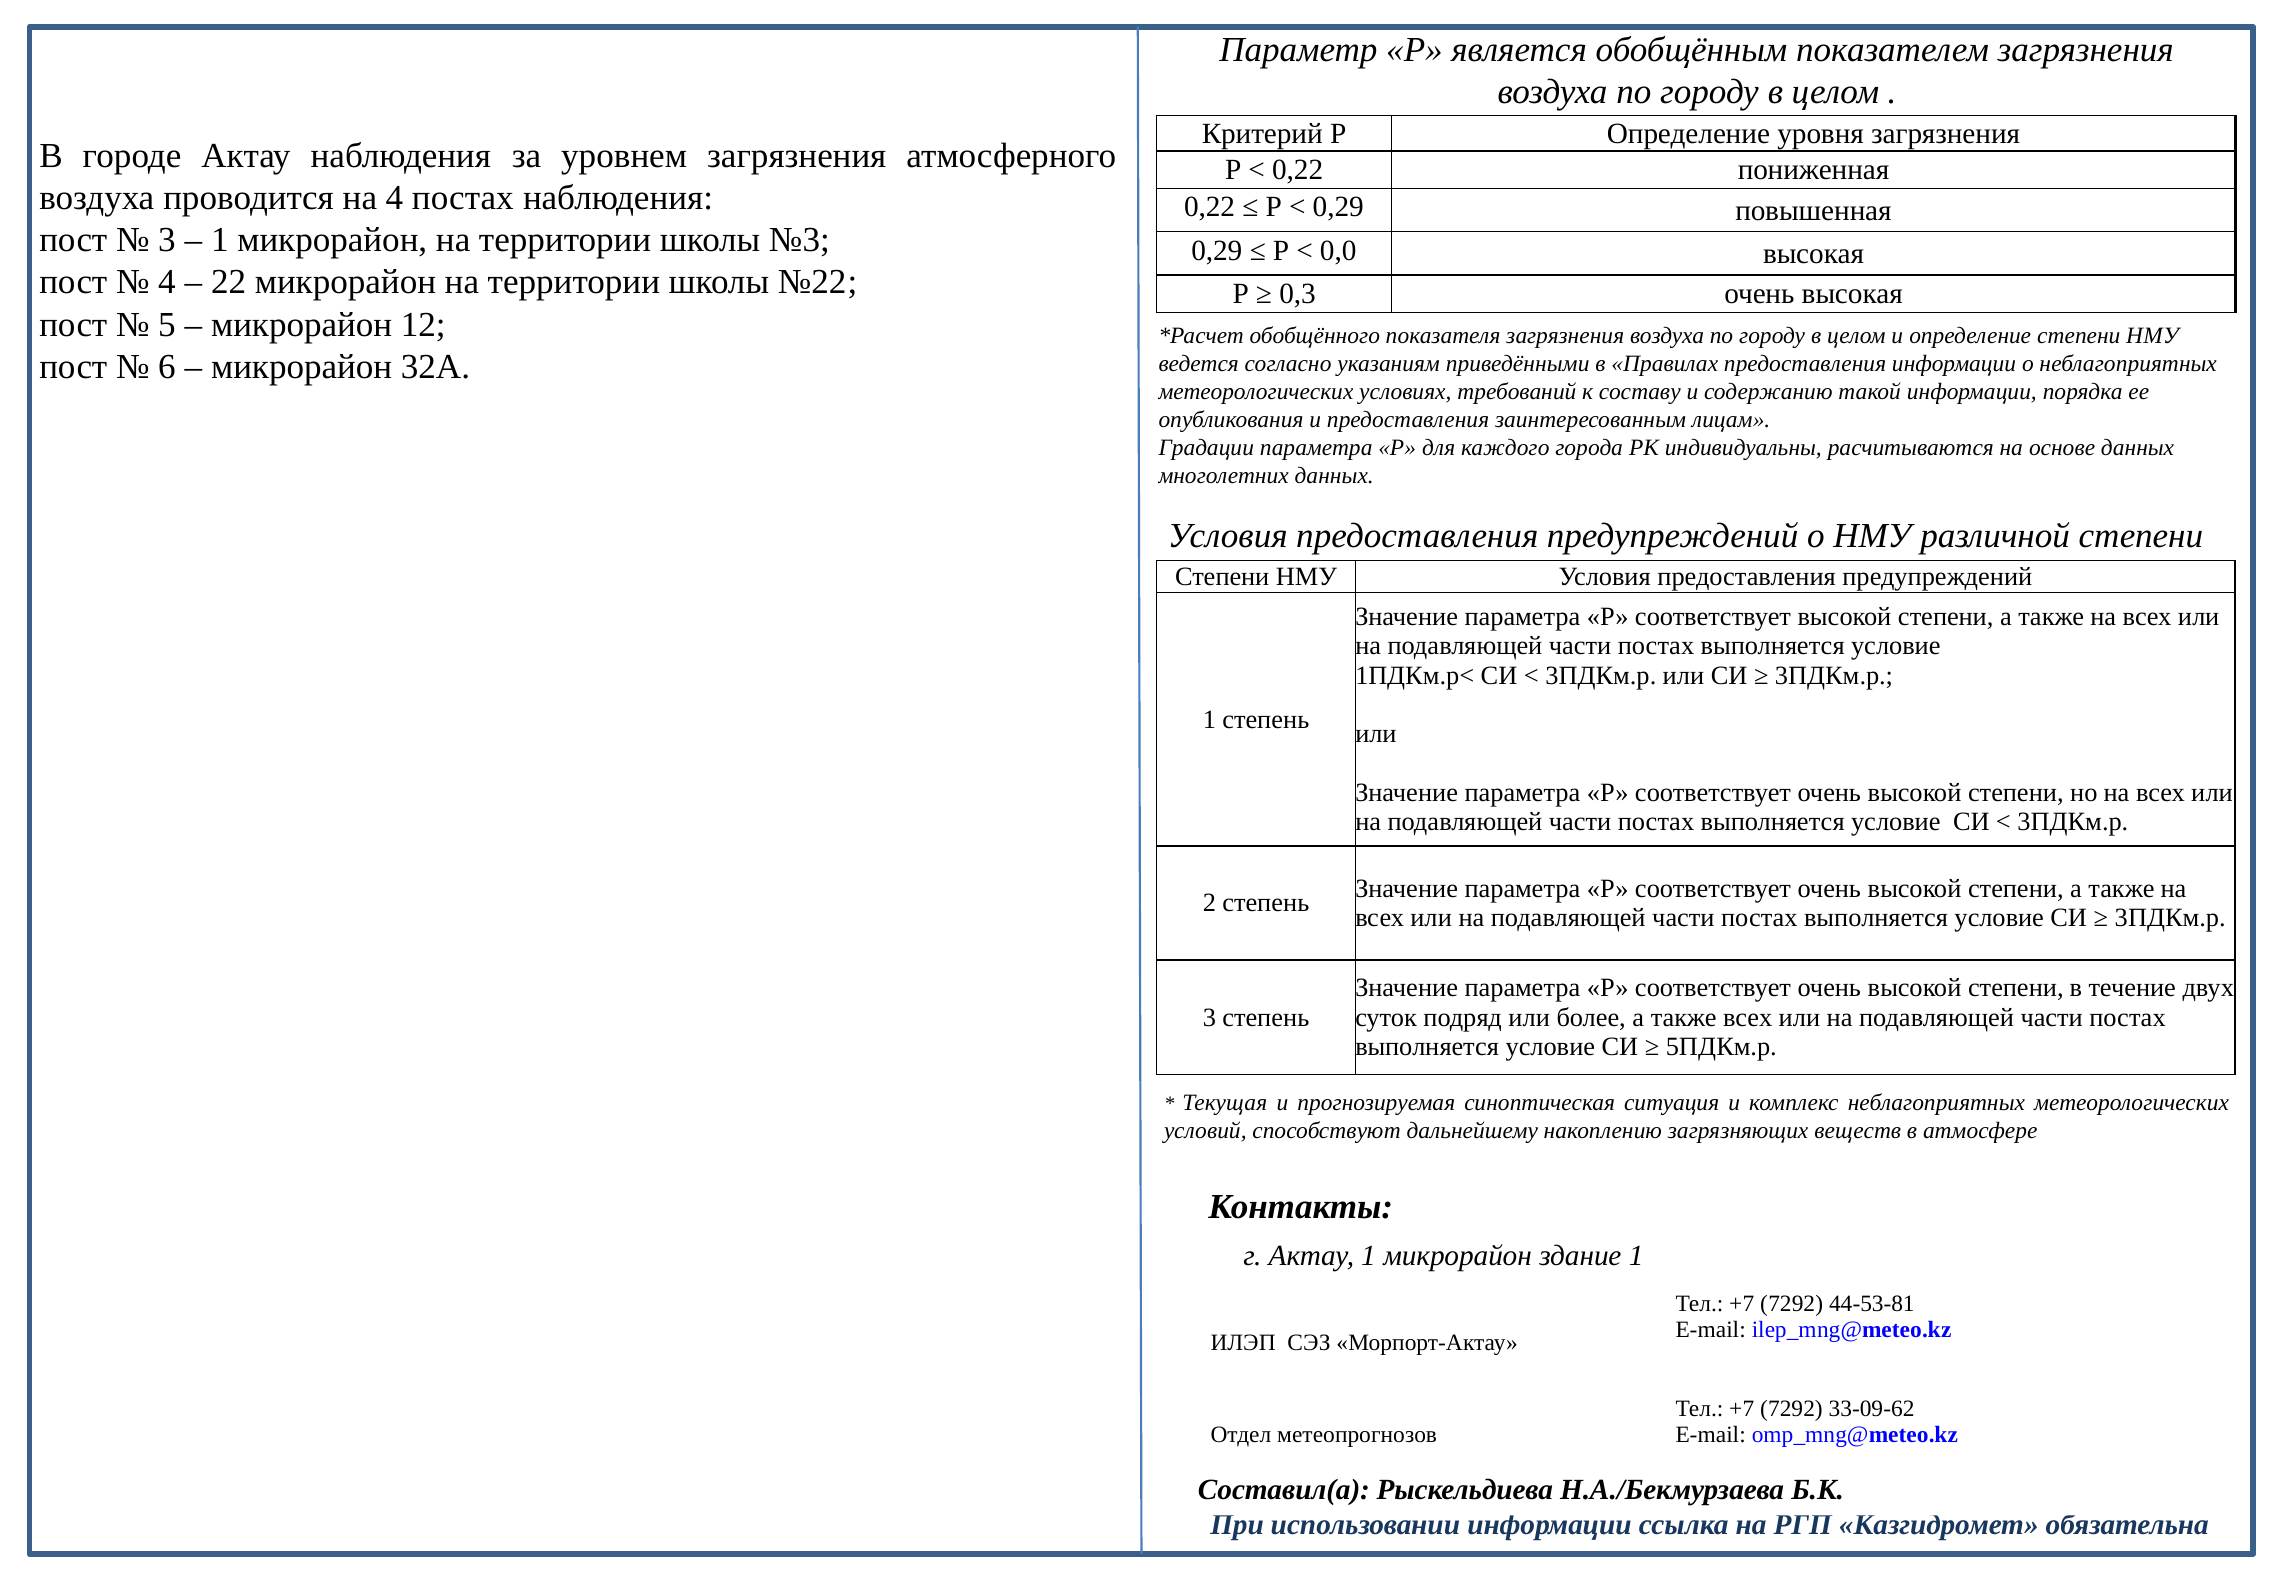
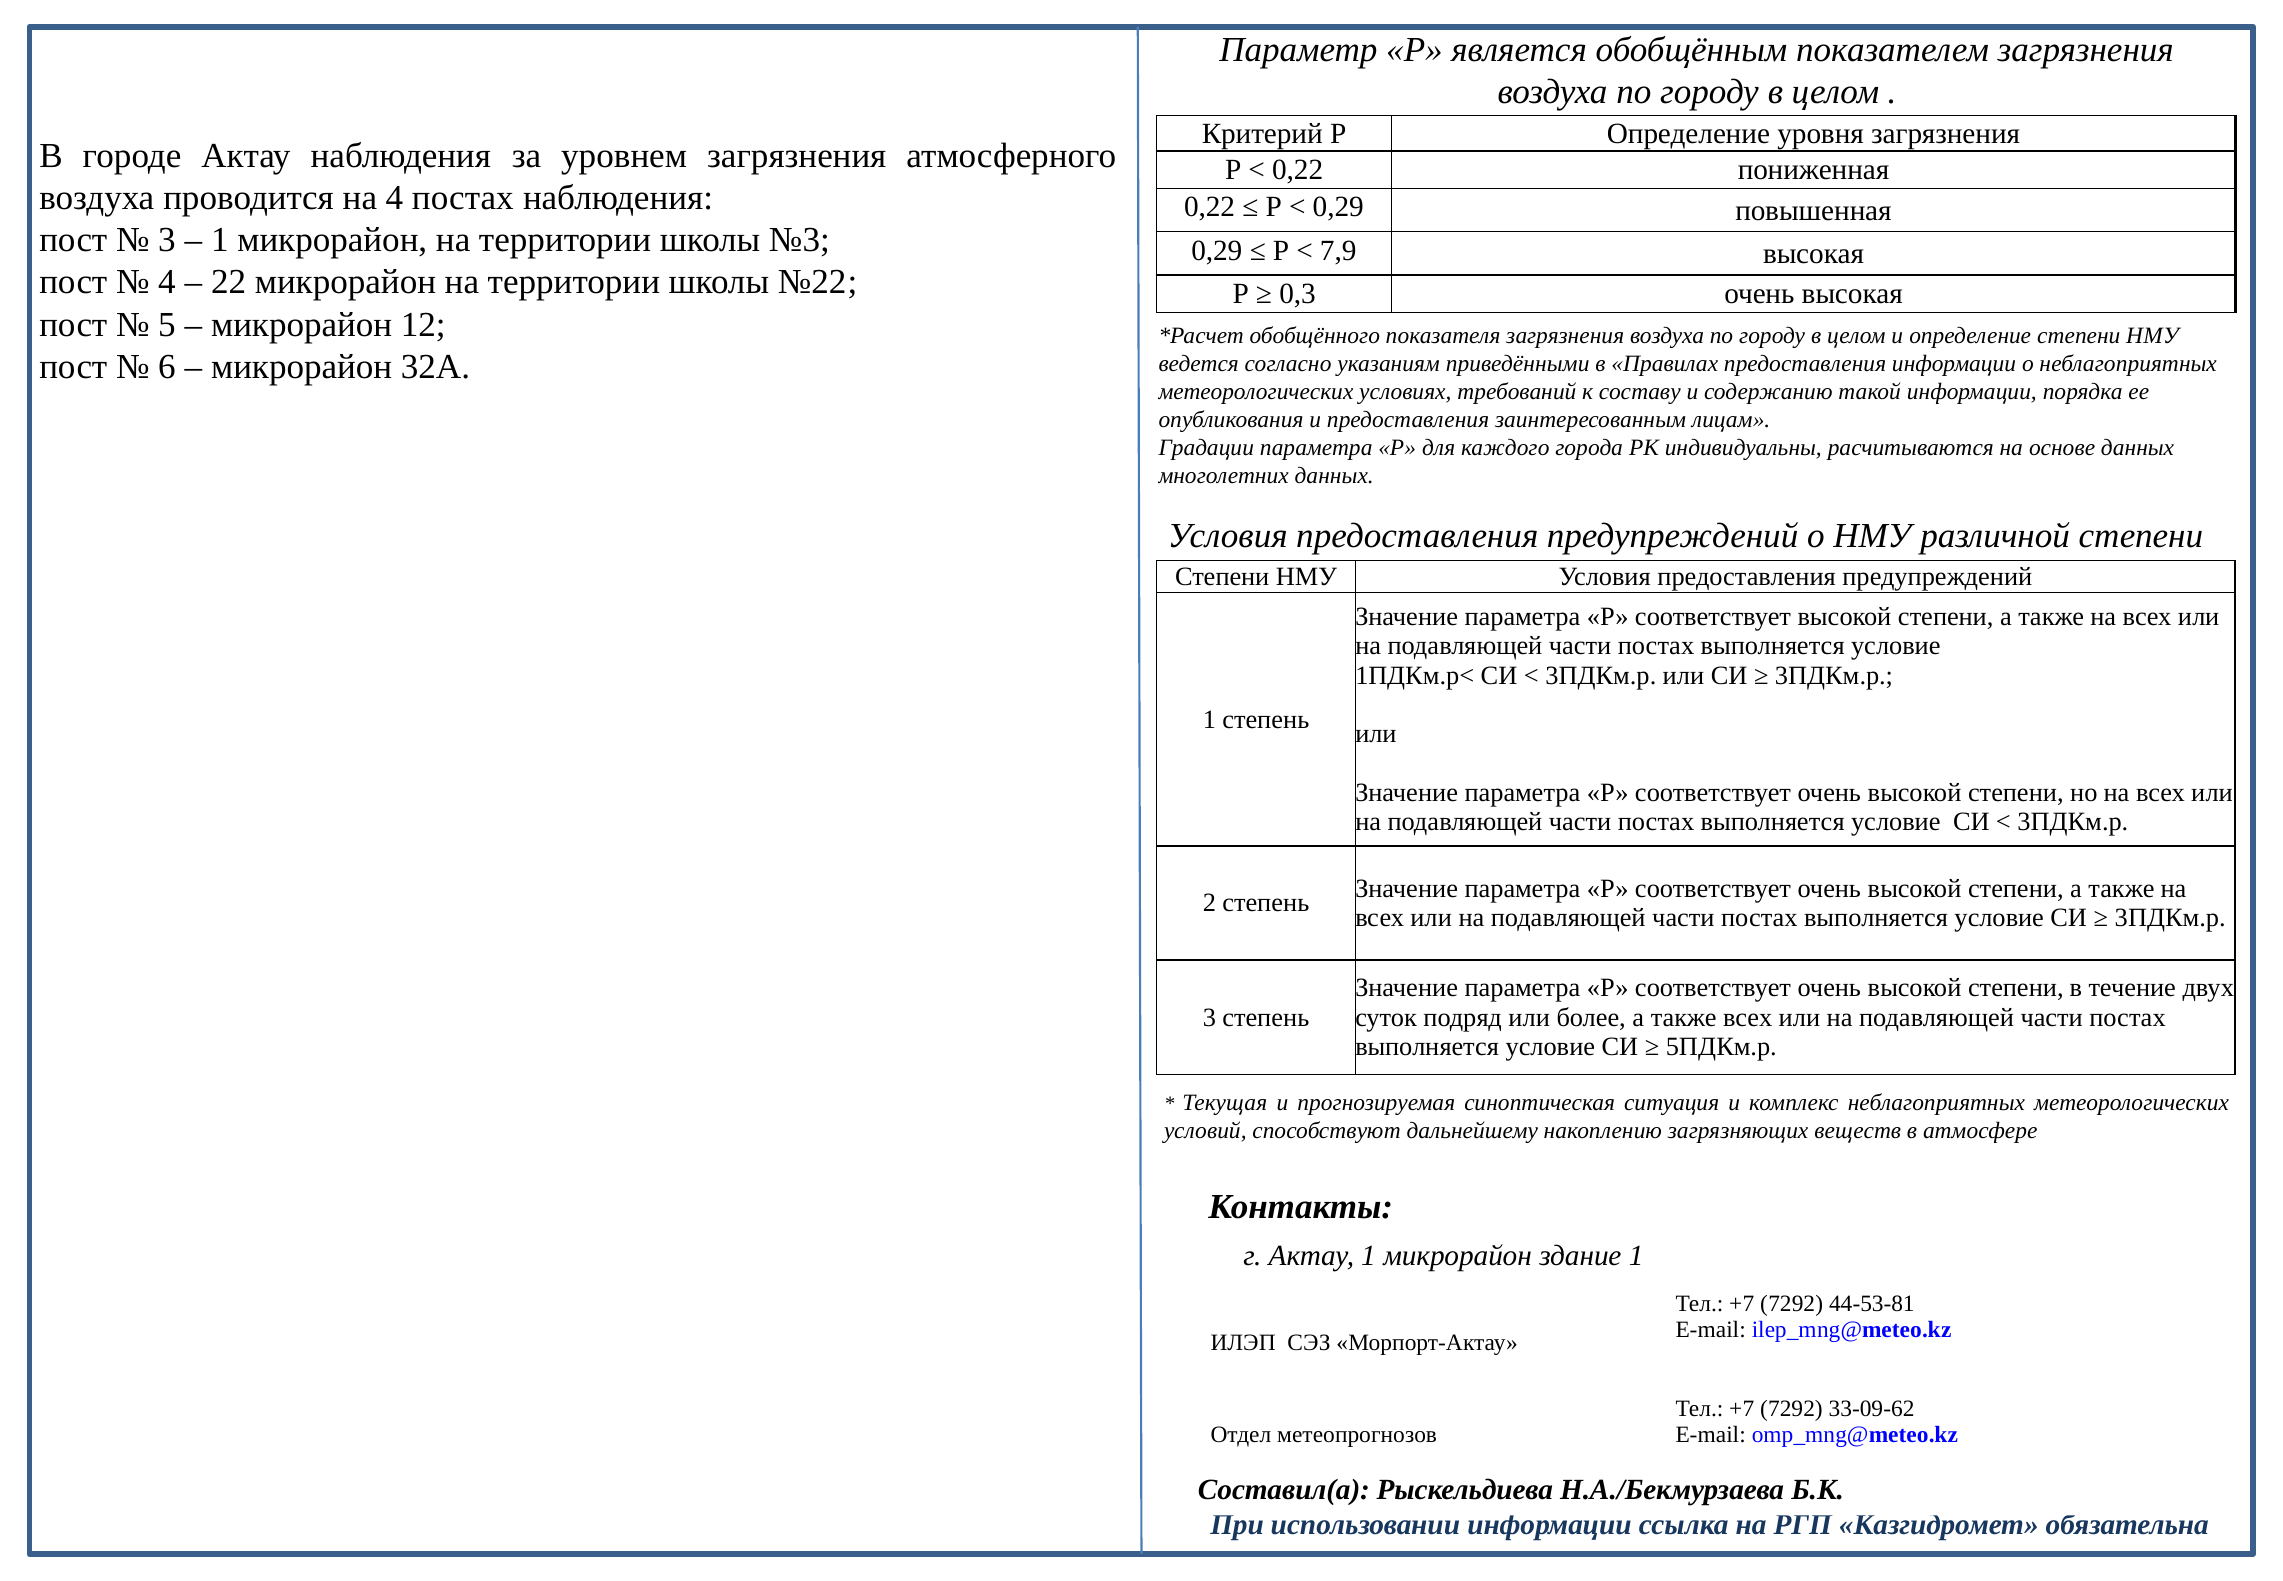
0,0: 0,0 -> 7,9 (1338, 250)
